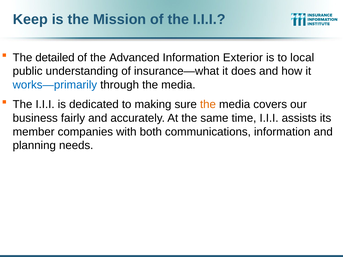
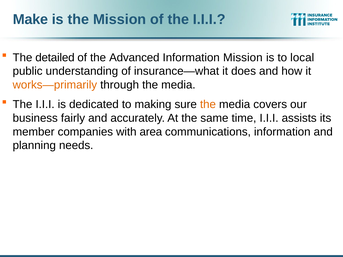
Keep: Keep -> Make (30, 19)
Information Exterior: Exterior -> Mission (243, 58)
works—primarily colour: blue -> orange (55, 85)
both: both -> area (151, 132)
